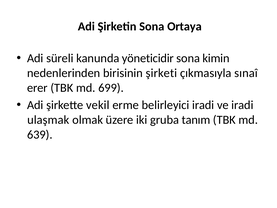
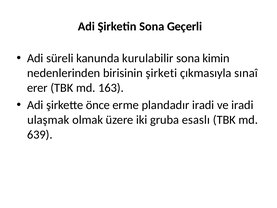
Ortaya: Ortaya -> Geçerli (185, 26)
yöneticidir: yöneticidir -> kurulabilir (148, 58)
699: 699 -> 163 (111, 88)
vekil: vekil -> önce (98, 105)
belirleyici: belirleyici -> plandadır (165, 105)
tanım: tanım -> esaslı (196, 120)
